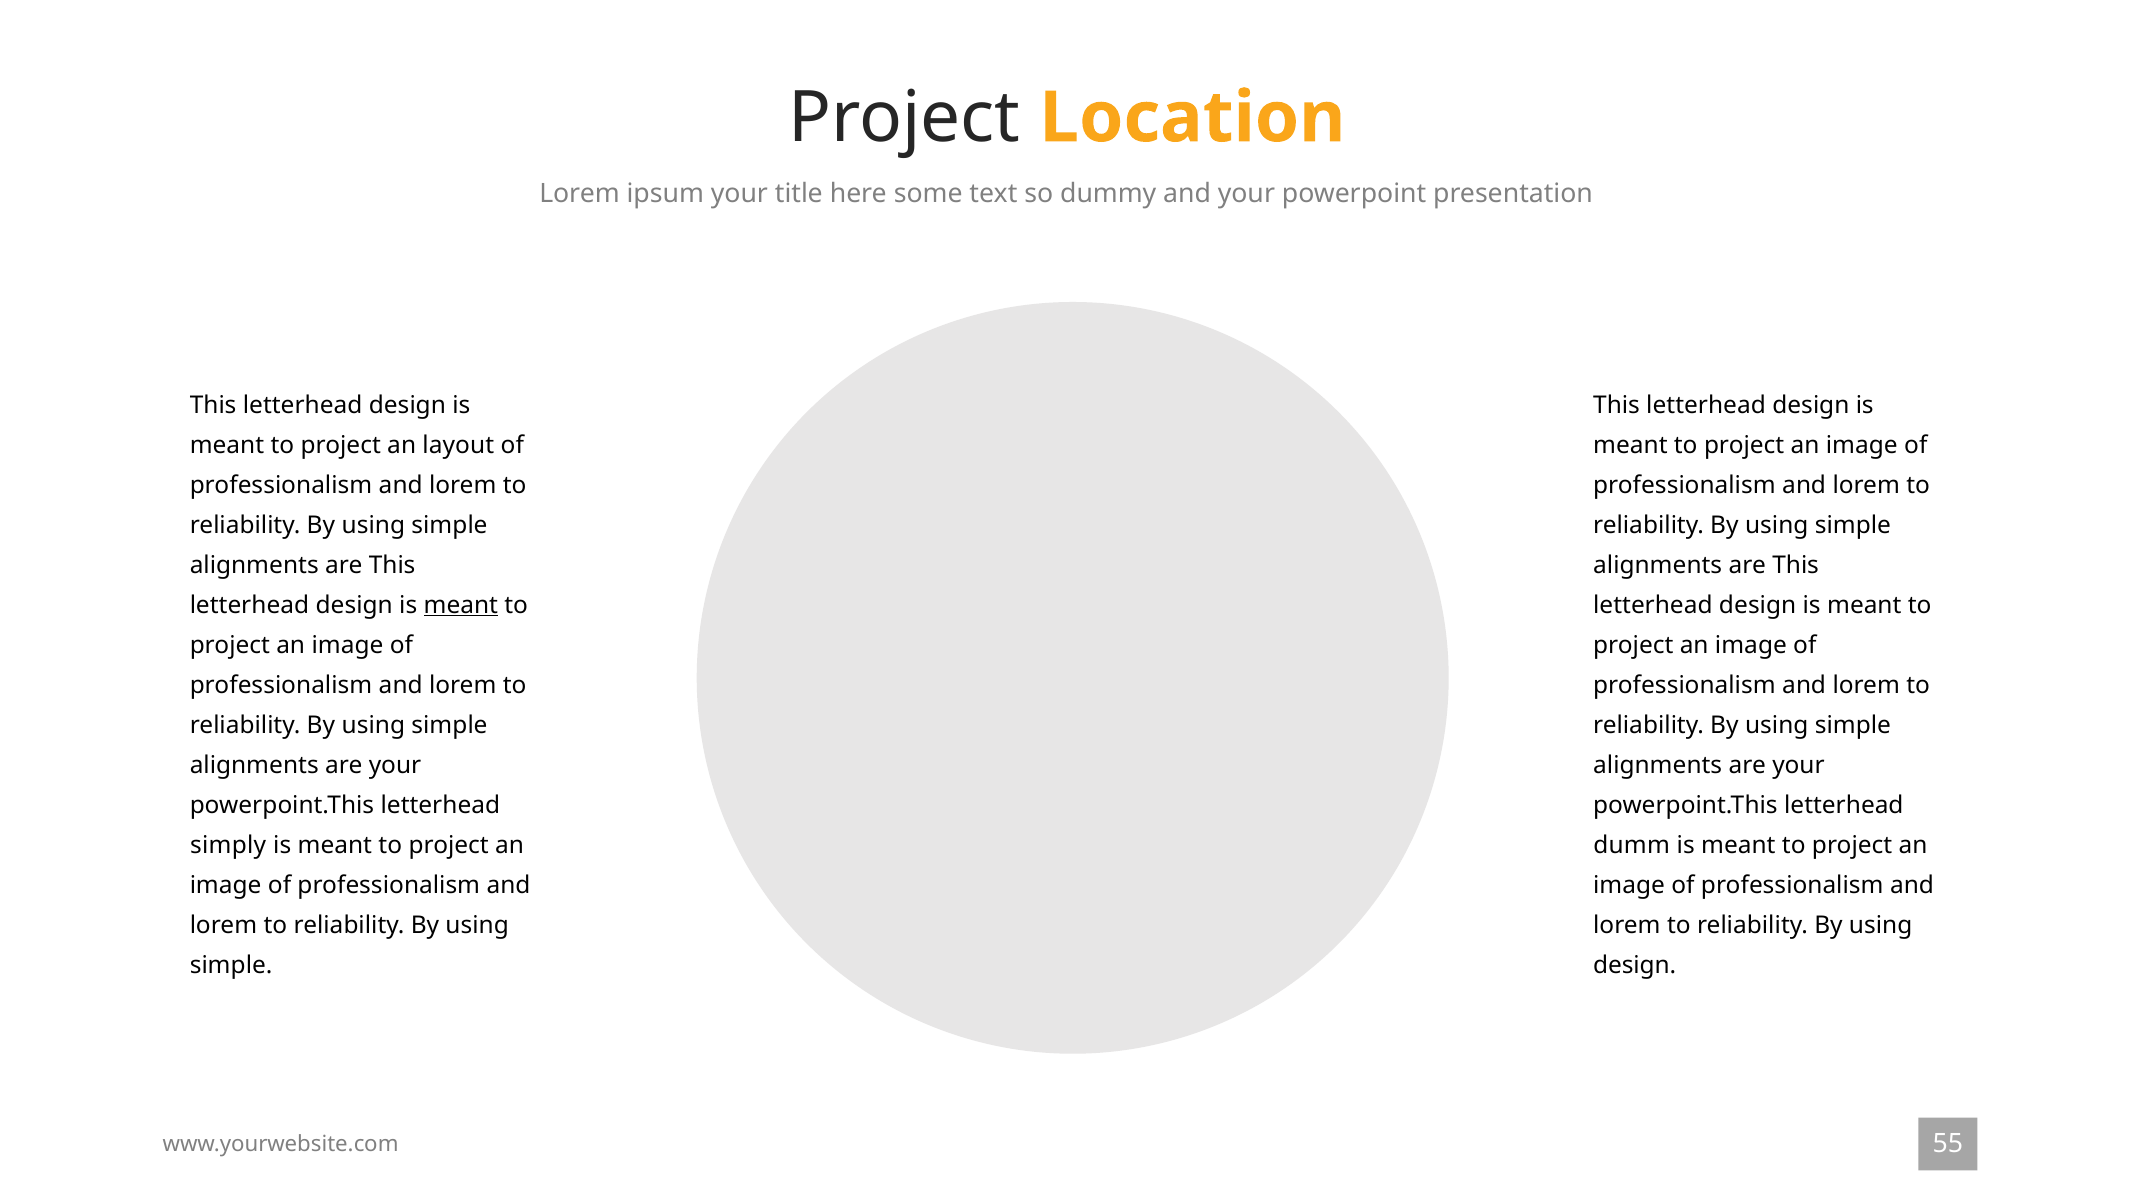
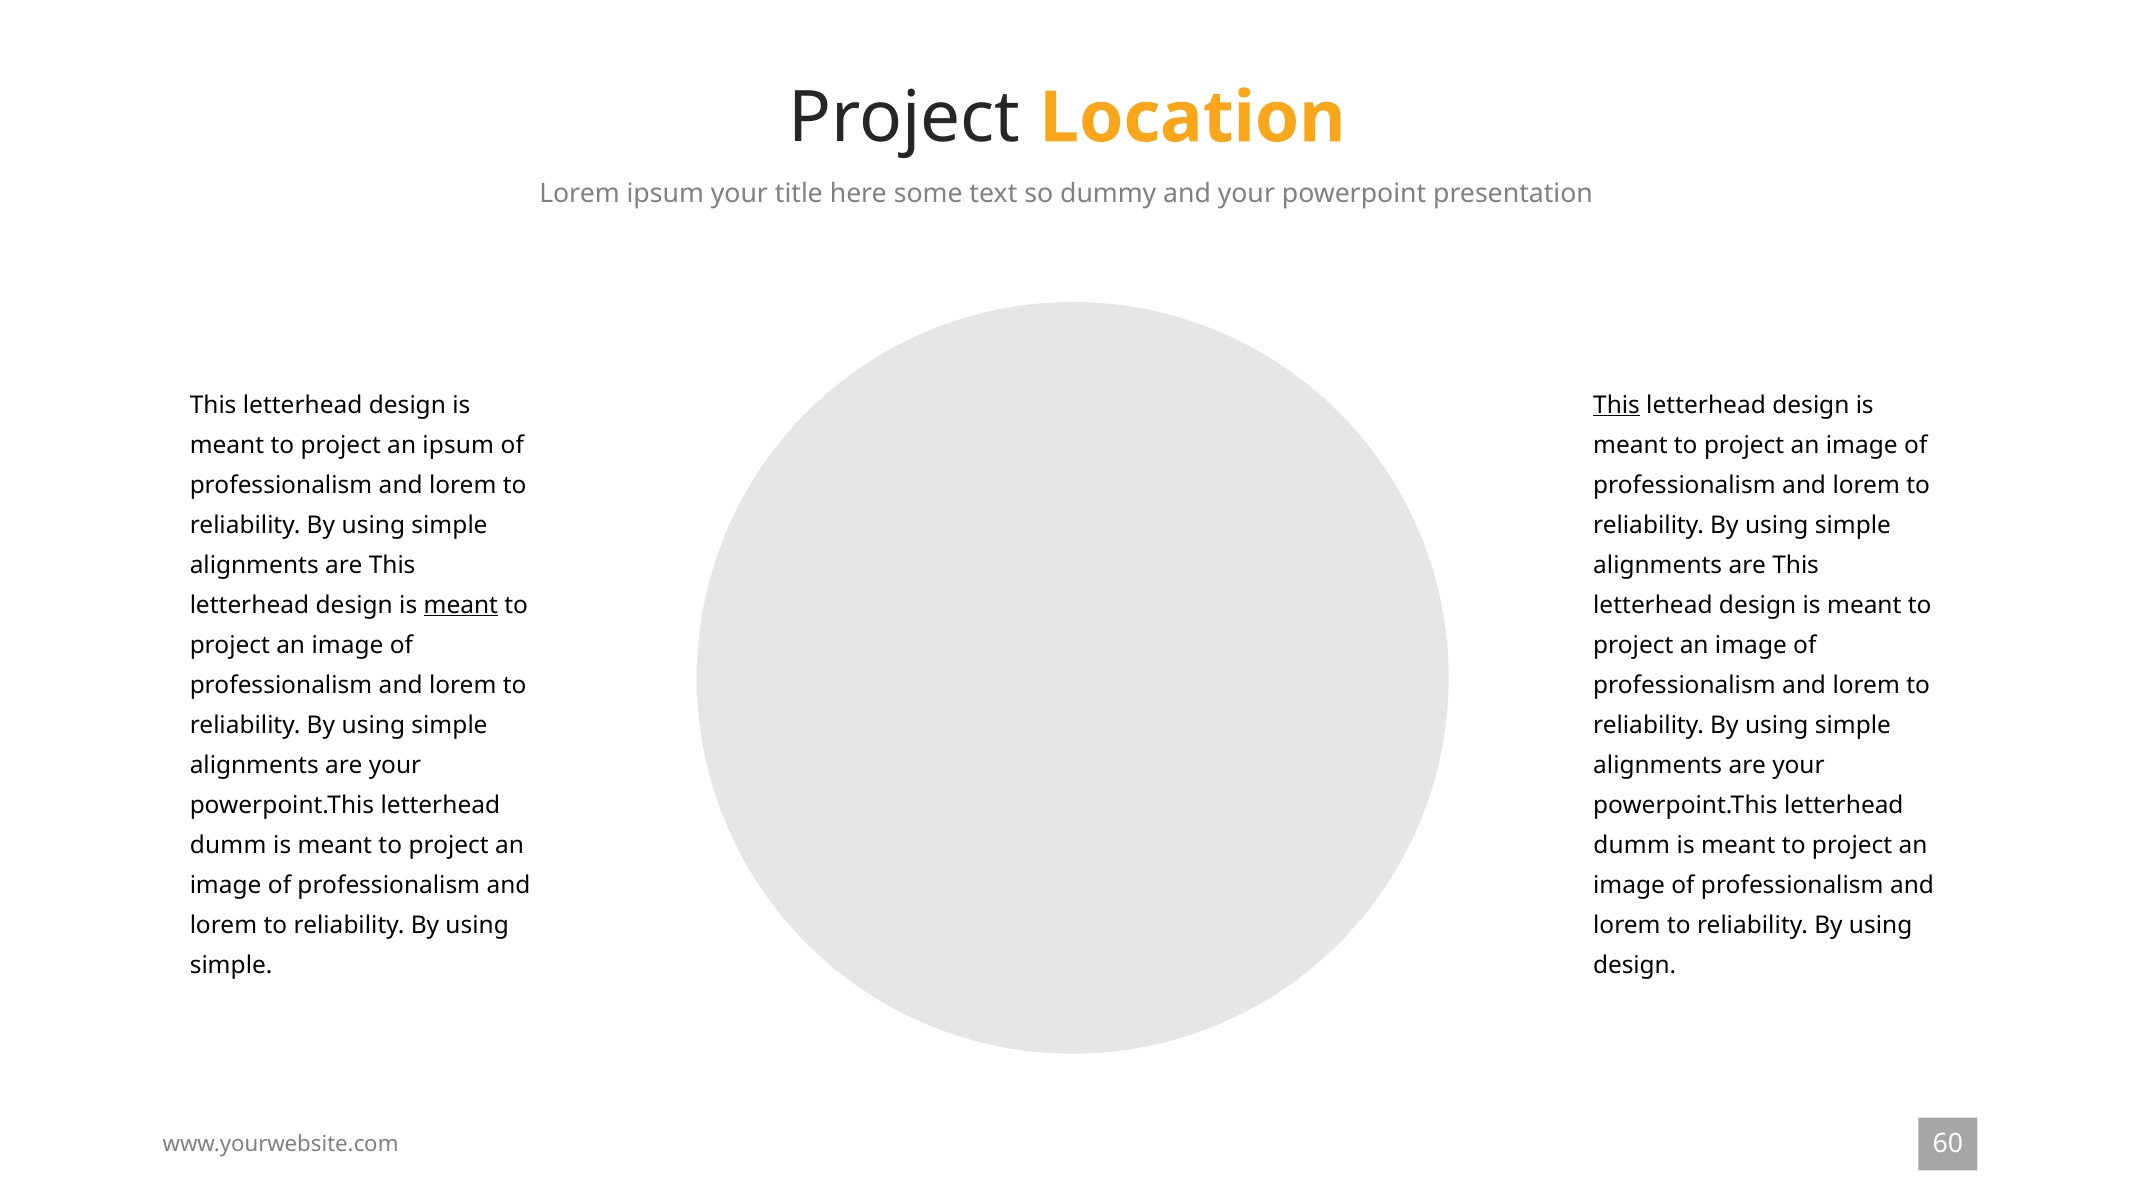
This underline: none -> present (1617, 405)
an layout: layout -> ipsum (458, 445)
simply: simply -> dumm (228, 845)
55: 55 -> 60 (1948, 1144)
